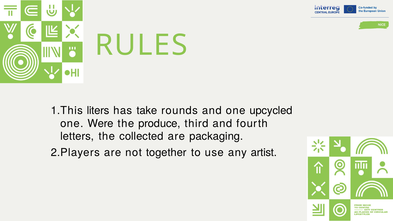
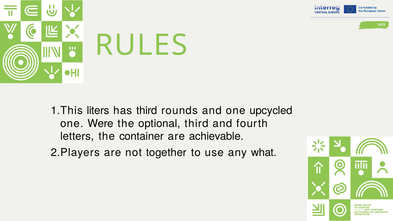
has take: take -> third (147, 111)
produce: produce -> optional (159, 124)
collected: collected -> container (142, 136)
packaging: packaging -> achievable (216, 136)
artist: artist -> what (264, 153)
